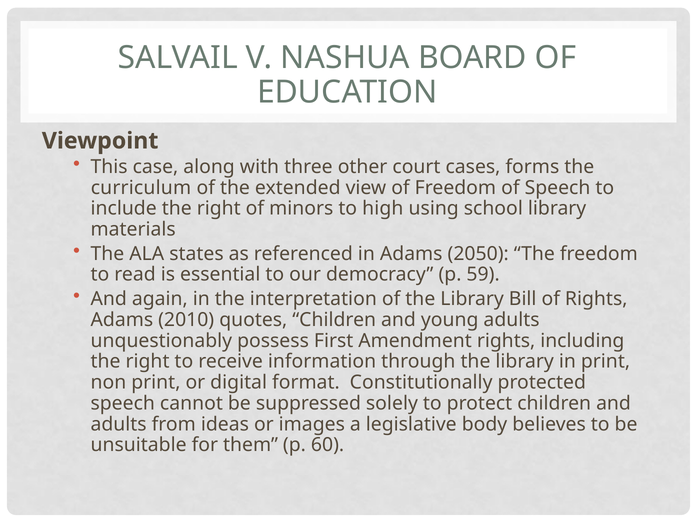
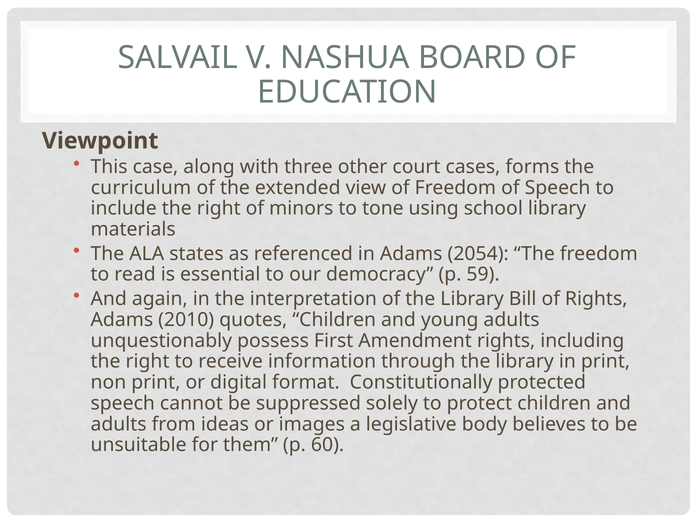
high: high -> tone (383, 209)
2050: 2050 -> 2054 (478, 254)
